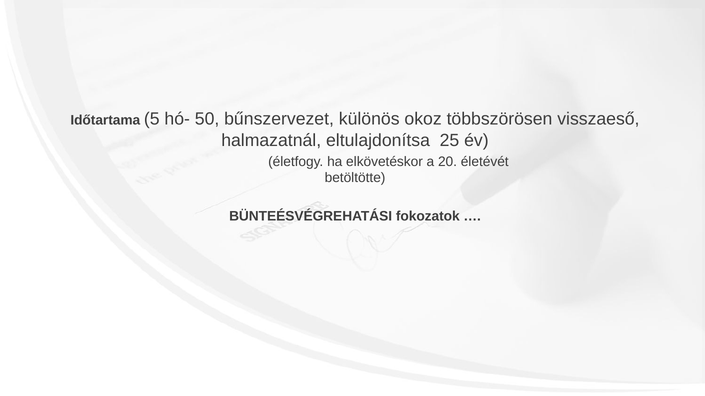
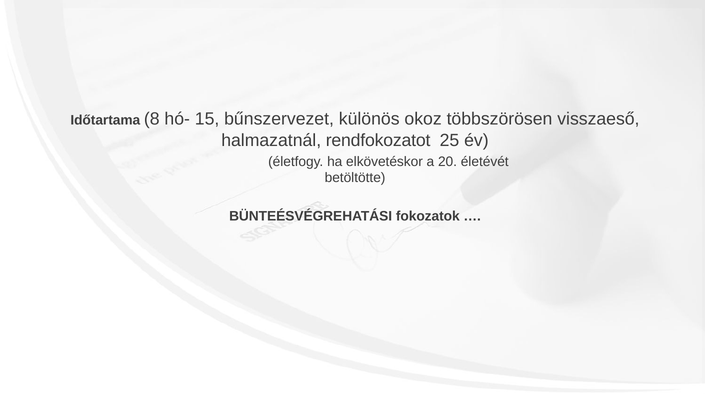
5: 5 -> 8 (152, 119)
50: 50 -> 15 (207, 119)
eltulajdonítsa: eltulajdonítsa -> rendfokozatot (378, 140)
